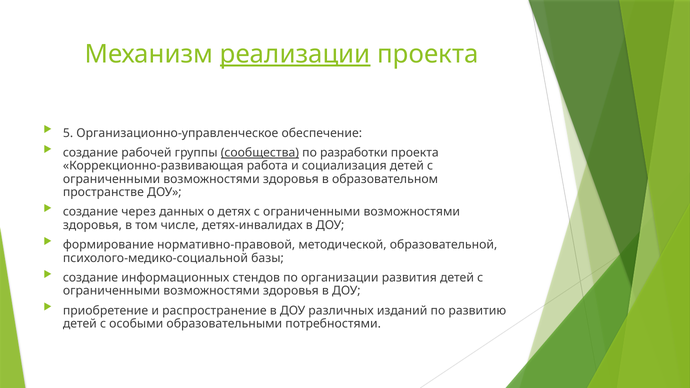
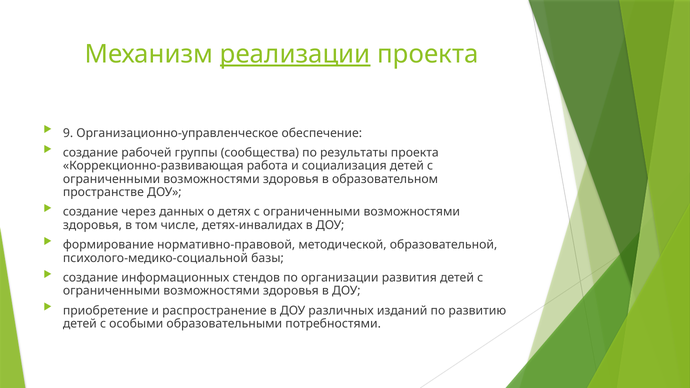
5: 5 -> 9 (68, 133)
сообщества underline: present -> none (260, 153)
разработки: разработки -> результаты (354, 153)
